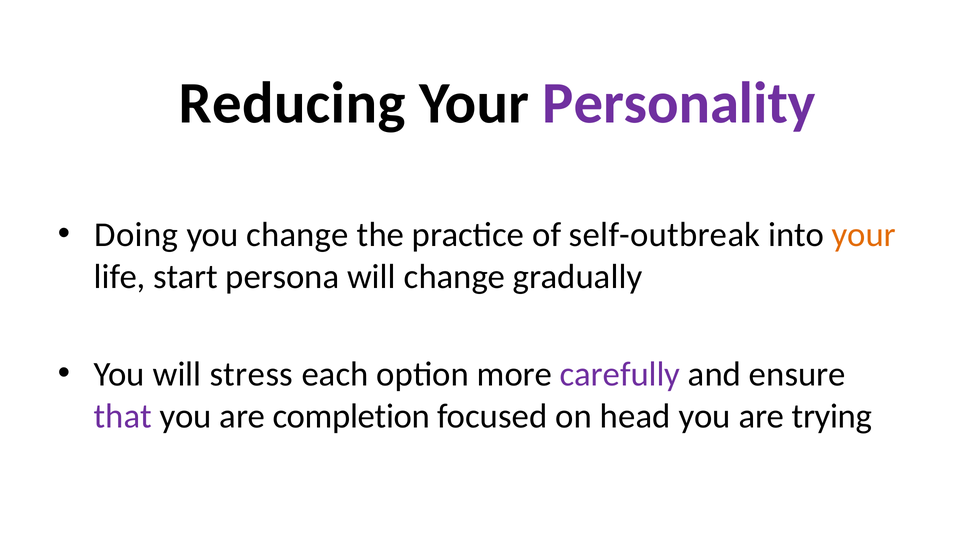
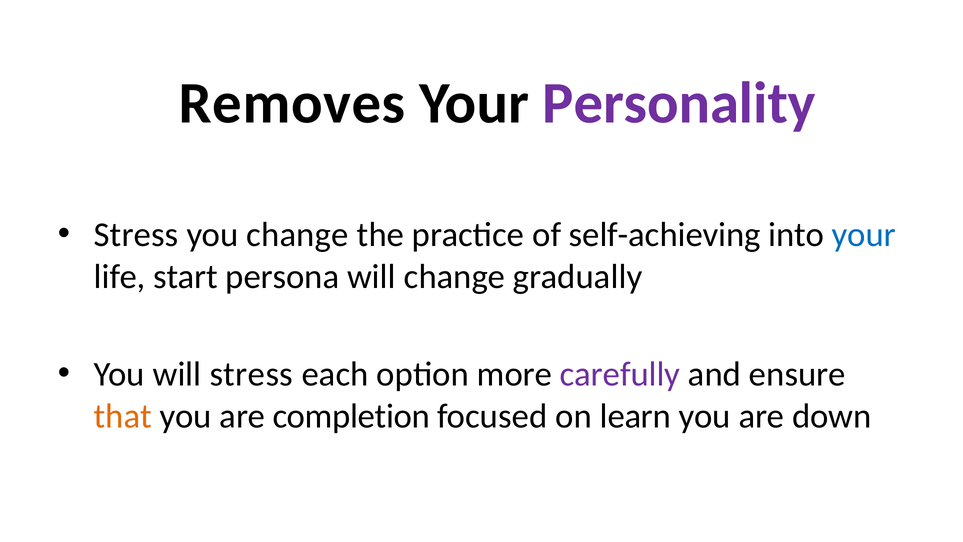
Reducing: Reducing -> Removes (292, 103)
Doing: Doing -> Stress (136, 235)
self-outbreak: self-outbreak -> self-achieving (665, 235)
your colour: orange -> blue (864, 235)
that colour: purple -> orange (123, 416)
head: head -> learn (635, 416)
trying: trying -> down (832, 416)
